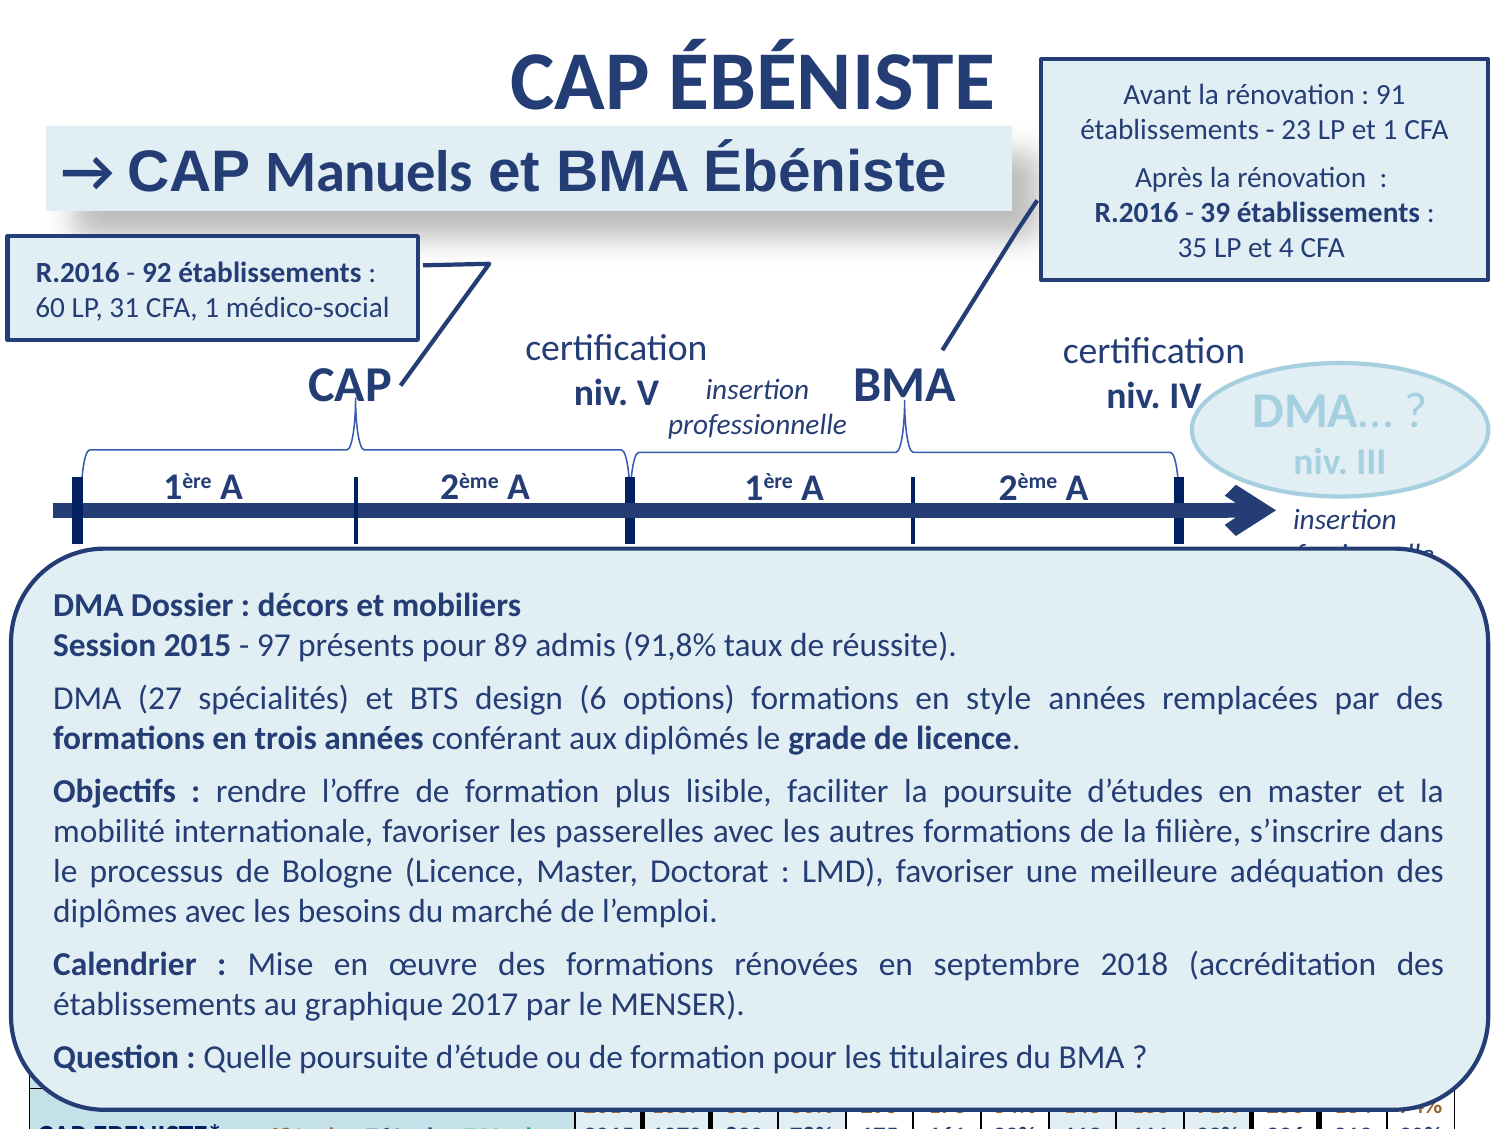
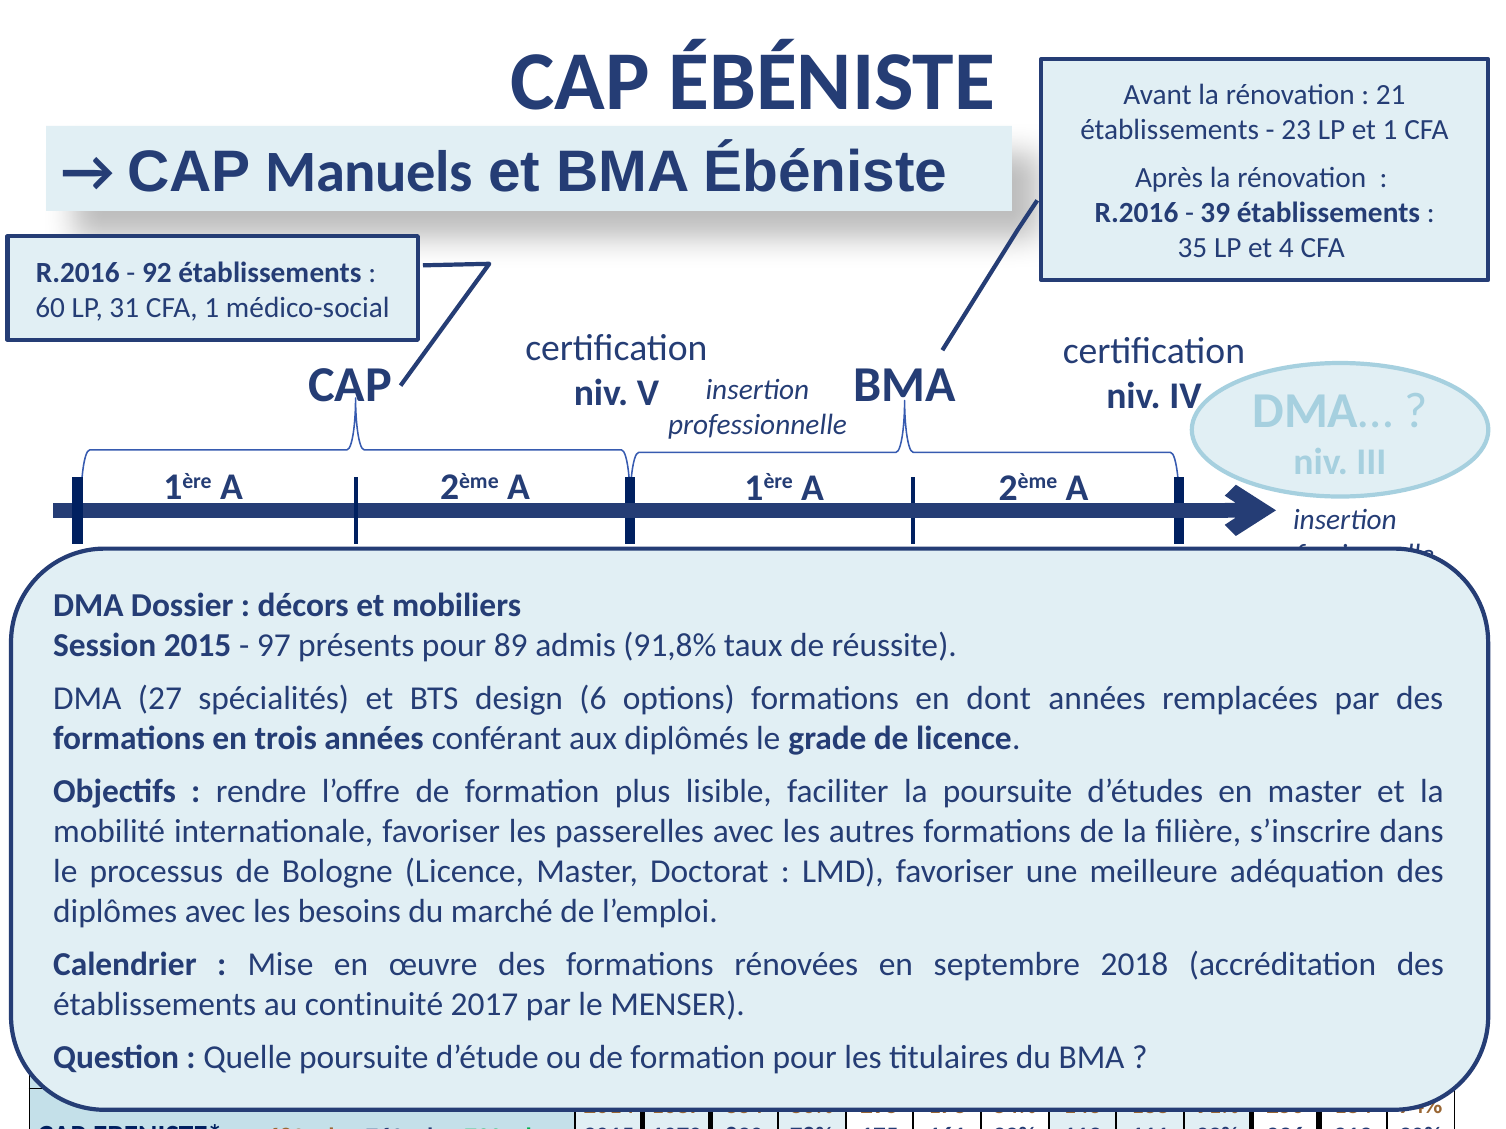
91: 91 -> 21 (1391, 95)
style: style -> dont (999, 699)
au graphique: graphique -> continuité (374, 1005)
